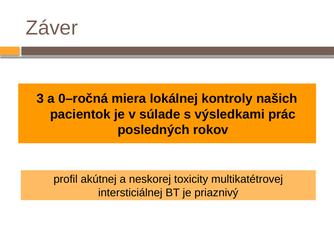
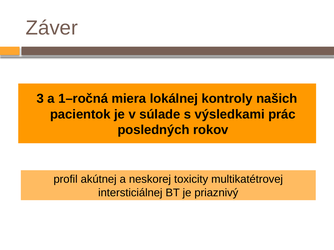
0–ročná: 0–ročná -> 1–ročná (83, 99)
